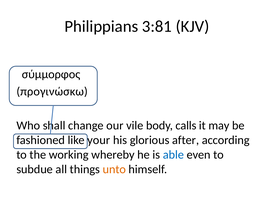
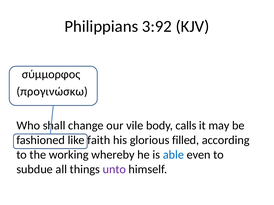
3:81: 3:81 -> 3:92 (157, 27)
your: your -> faith (99, 140)
after: after -> filled (186, 140)
unto colour: orange -> purple (114, 170)
